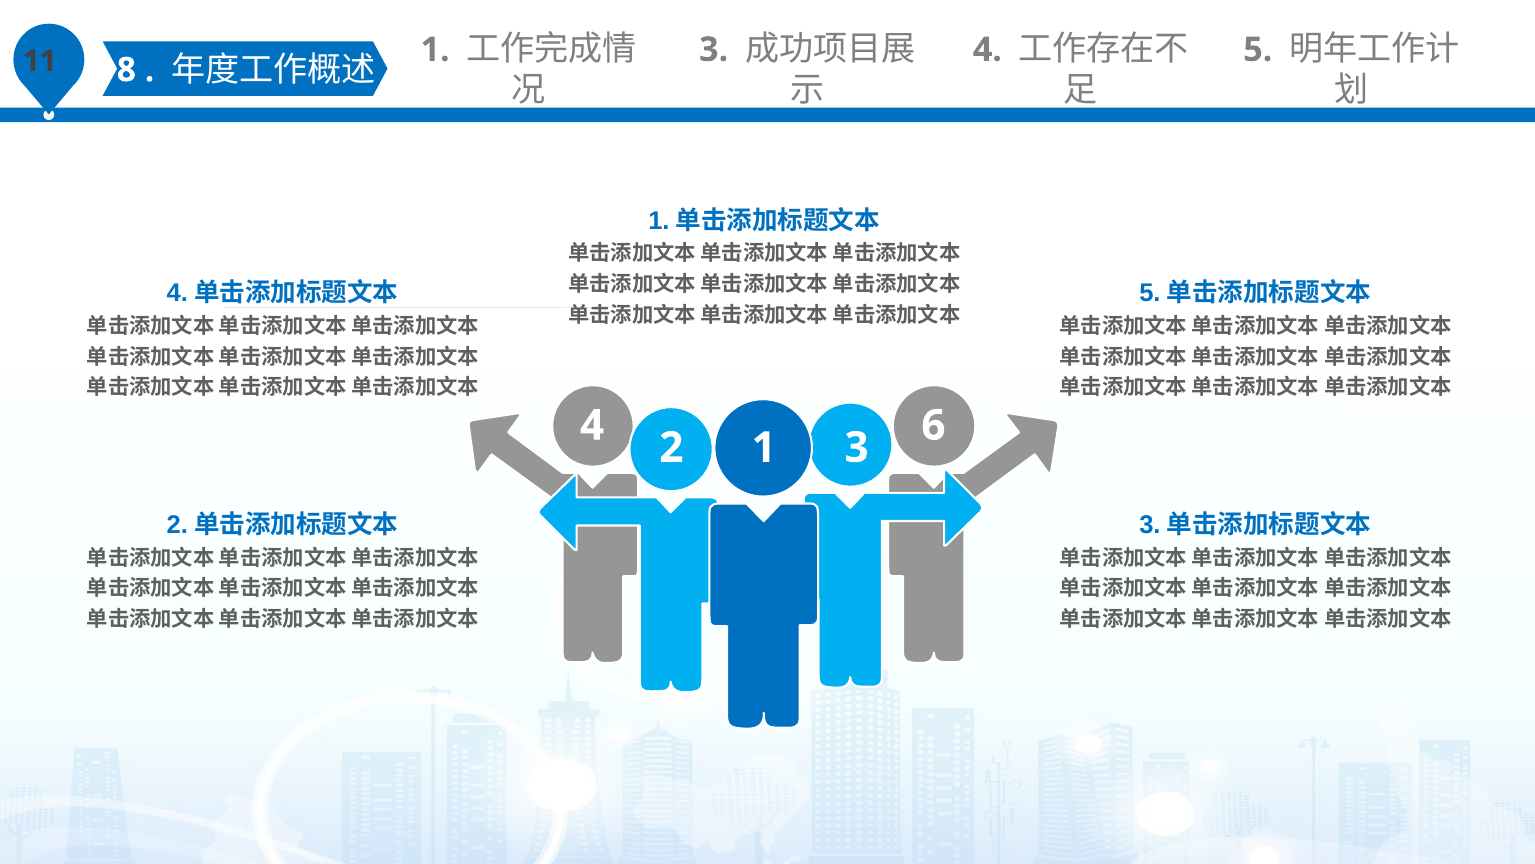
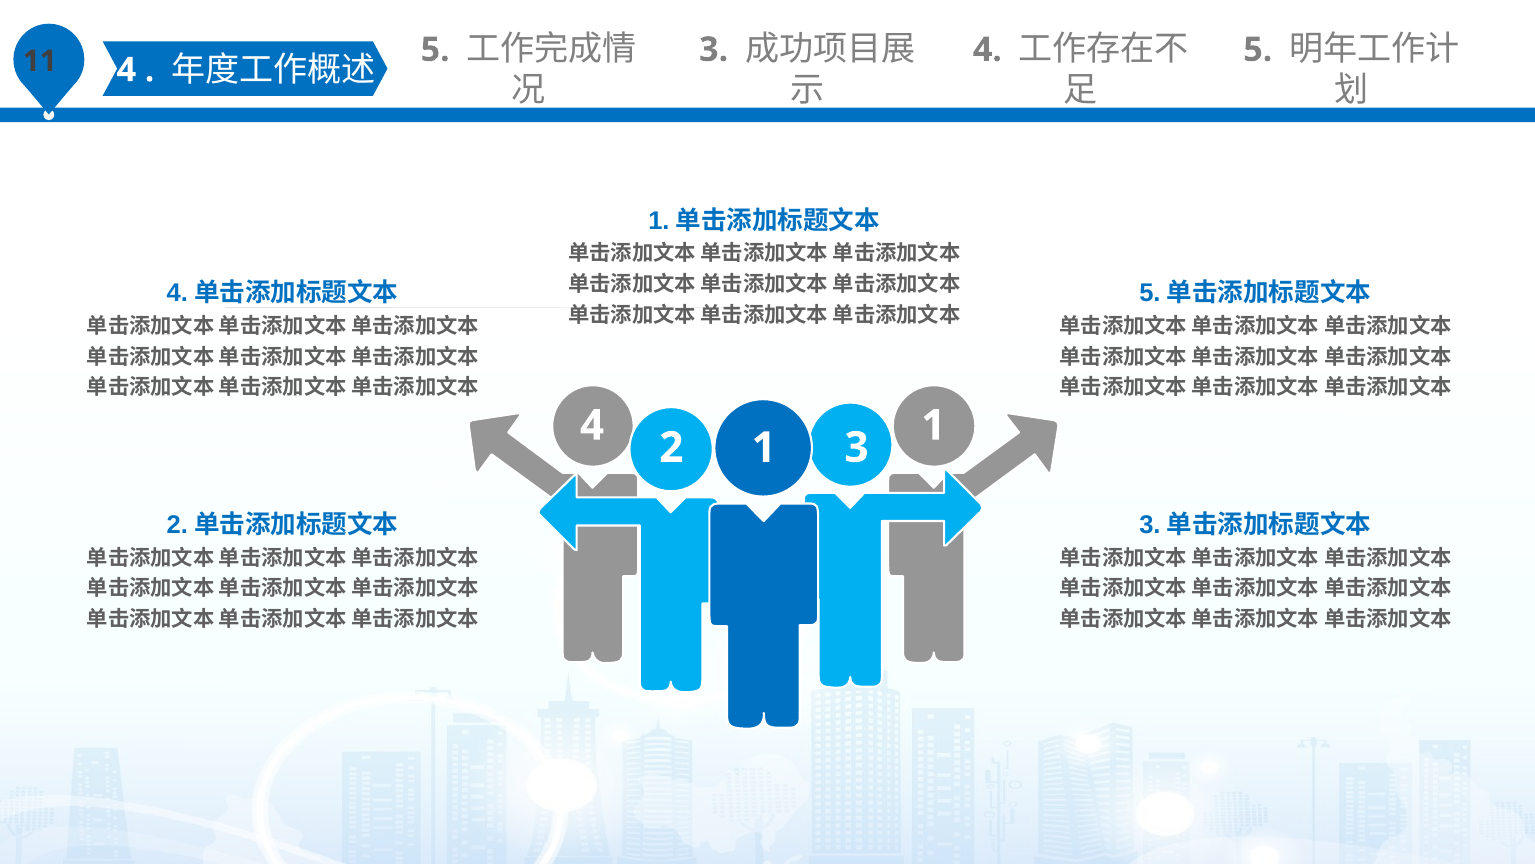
8: 8 -> 4 (126, 70)
1: 1 -> 5 (435, 50)
4 6: 6 -> 1 (933, 425)
